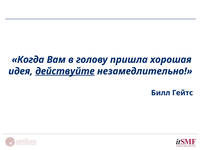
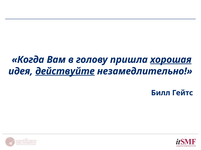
хорошая underline: none -> present (171, 60)
